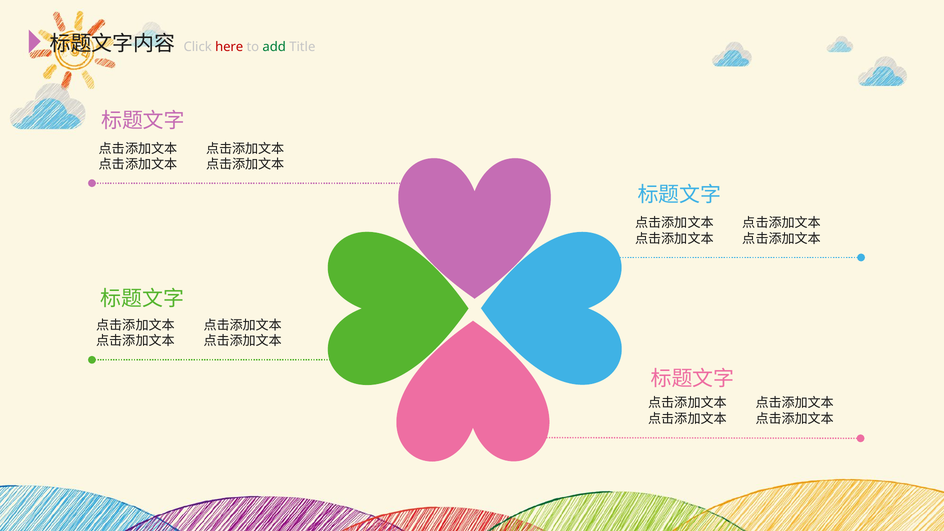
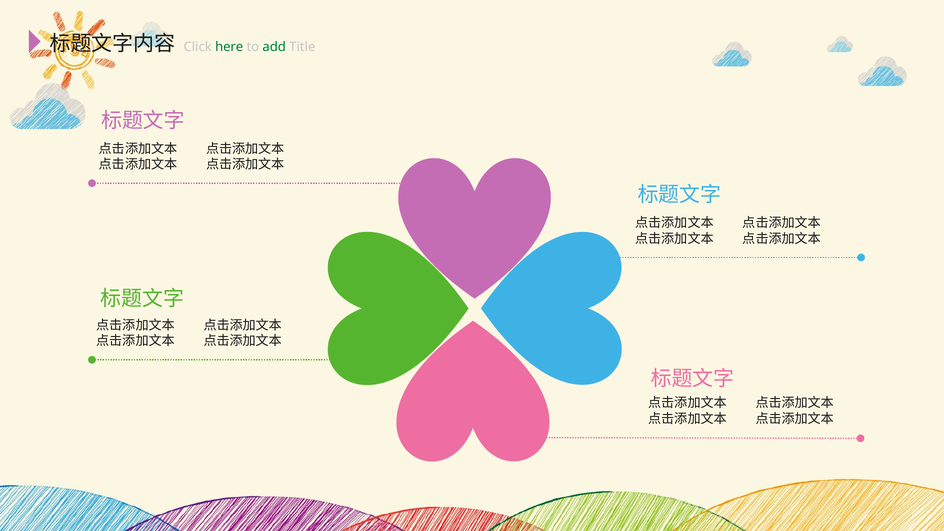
here colour: red -> green (229, 47)
